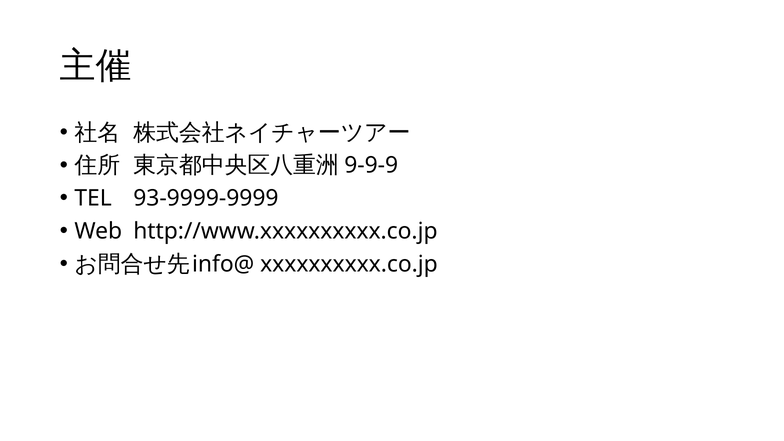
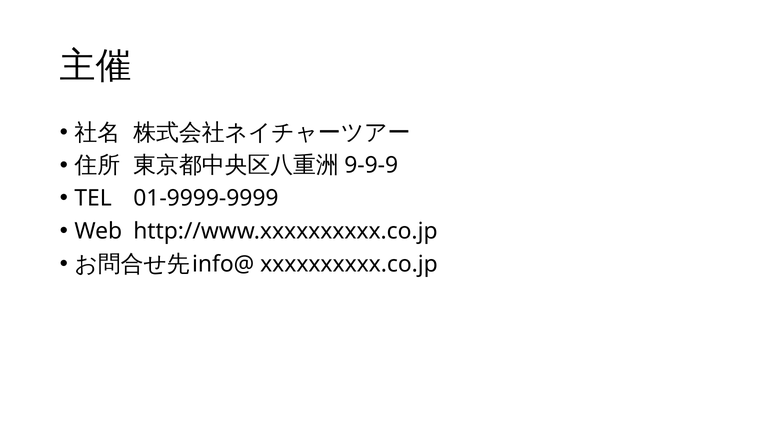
93-9999-9999: 93-9999-9999 -> 01-9999-9999 (206, 198)
